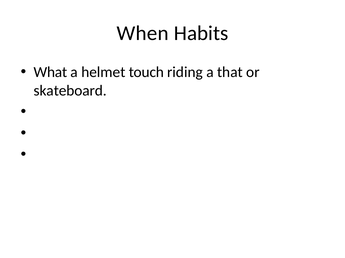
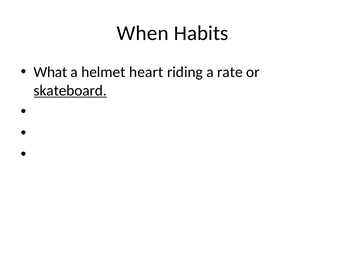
touch: touch -> heart (146, 72)
that: that -> rate (230, 72)
skateboard underline: none -> present (70, 91)
